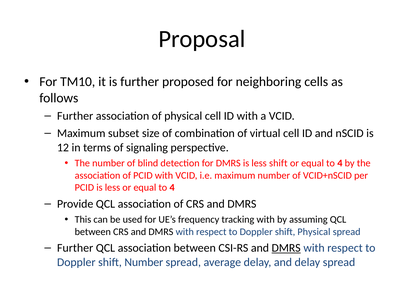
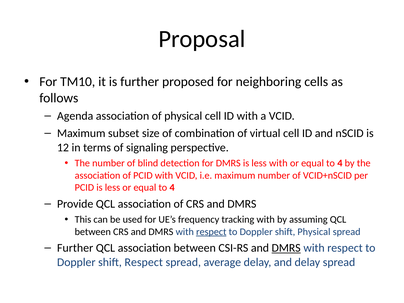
Further: Further -> Agenda (75, 116)
less shift: shift -> with (278, 163)
respect underline: none -> present (211, 232)
shift Number: Number -> Respect (144, 262)
